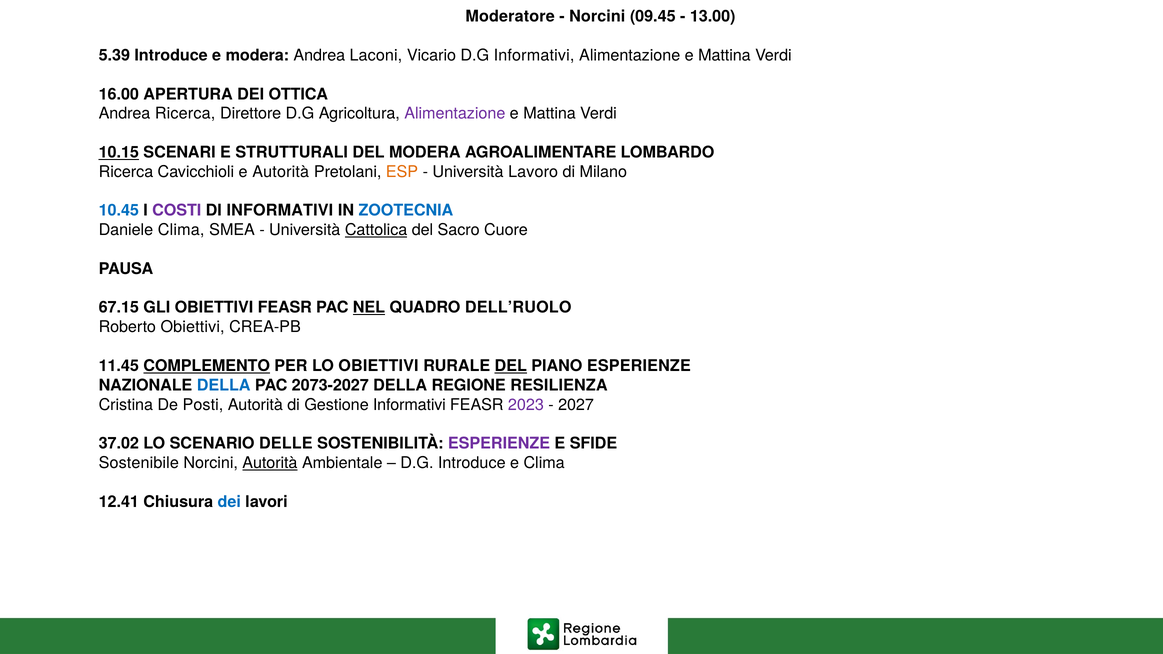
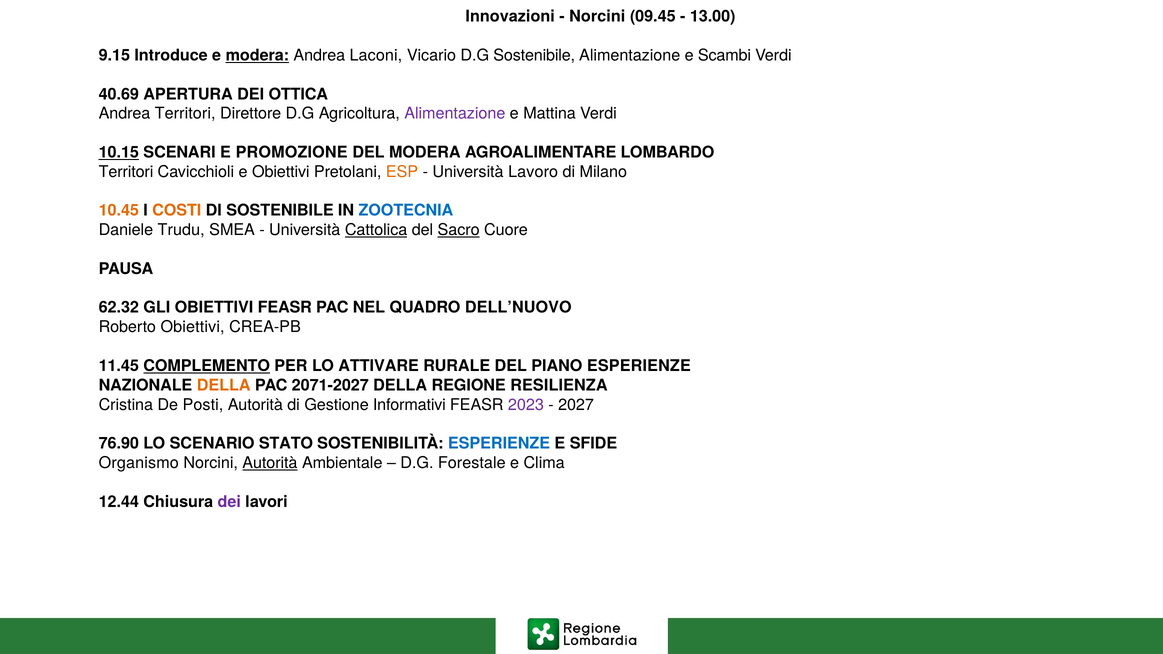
Moderatore: Moderatore -> Innovazioni (510, 17)
5.39: 5.39 -> 9.15 (114, 55)
modera underline: none -> present (257, 55)
D.G Informativi: Informativi -> Sostenibile (534, 55)
Mattina: Mattina -> Scambi (724, 55)
16.00: 16.00 -> 40.69 (119, 94)
Andrea Ricerca: Ricerca -> Territori (185, 114)
STRUTTURALI: STRUTTURALI -> PROMOZIONE (292, 152)
Ricerca: Ricerca -> Territori (126, 172)
e Autorità: Autorità -> Obiettivi (281, 172)
10.45 colour: blue -> orange (119, 211)
COSTI colour: purple -> orange (177, 211)
DI INFORMATIVI: INFORMATIVI -> SOSTENIBILE (280, 211)
Daniele Clima: Clima -> Trudu (181, 230)
Sacro underline: none -> present (459, 230)
67.15: 67.15 -> 62.32 (119, 308)
NEL underline: present -> none (369, 308)
DELL’RUOLO: DELL’RUOLO -> DELL’NUOVO (518, 308)
LO OBIETTIVI: OBIETTIVI -> ATTIVARE (379, 366)
DEL underline: present -> none (511, 366)
DELLA colour: blue -> orange (224, 385)
2073-2027: 2073-2027 -> 2071-2027 (330, 385)
37.02: 37.02 -> 76.90 (119, 444)
DELLE: DELLE -> STATO (286, 444)
ESPERIENZE colour: purple -> blue (499, 444)
Sostenibile: Sostenibile -> Organismo (139, 463)
D.G Introduce: Introduce -> Forestale (472, 463)
12.41: 12.41 -> 12.44 (119, 502)
dei colour: blue -> purple (229, 502)
